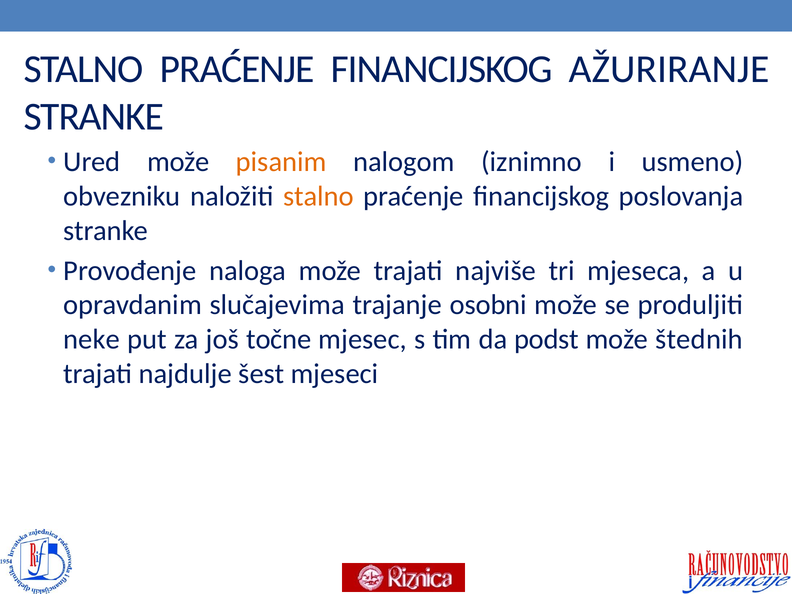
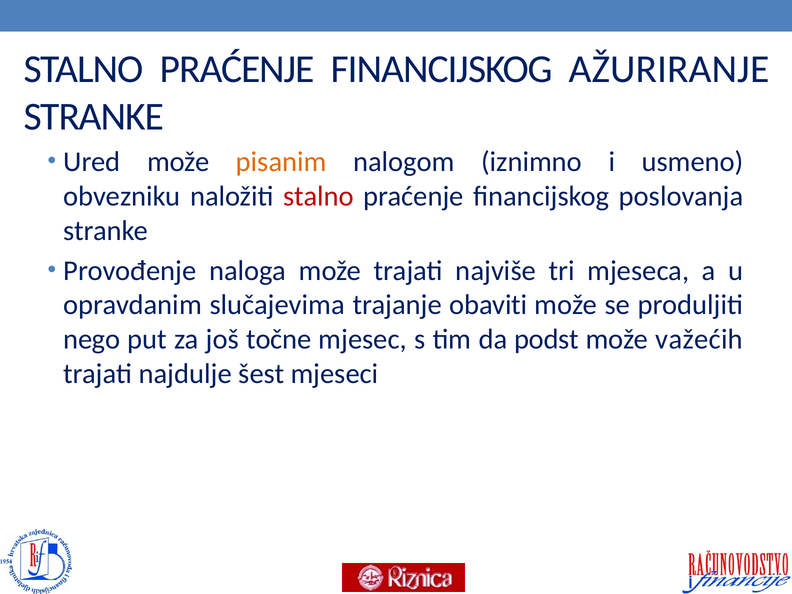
stalno colour: orange -> red (319, 196)
osobni: osobni -> obaviti (488, 305)
neke: neke -> nego (92, 339)
štednih: štednih -> važećih (699, 339)
